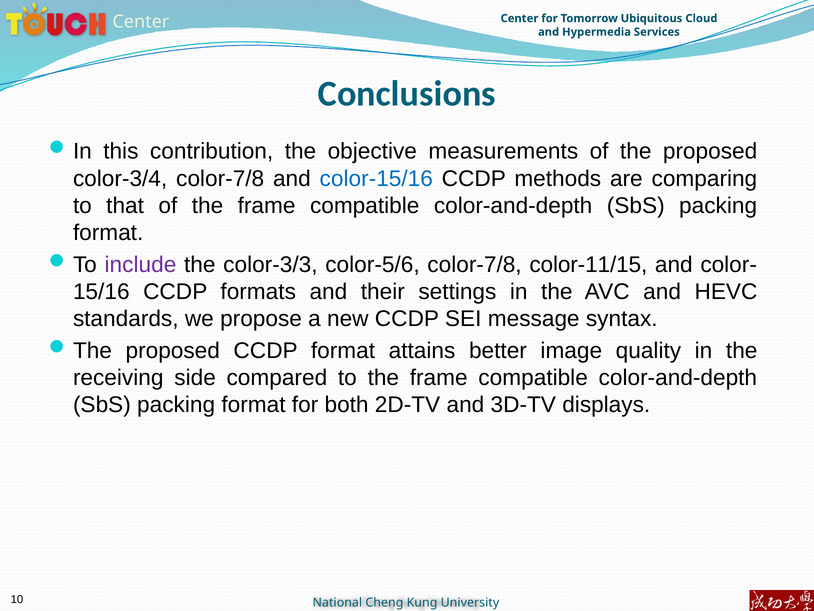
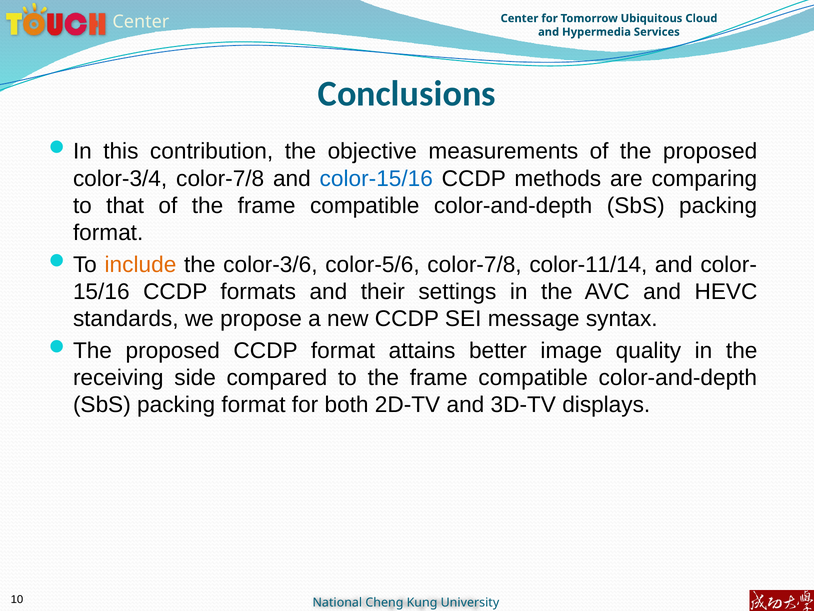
include colour: purple -> orange (140, 264)
color-3/3: color-3/3 -> color-3/6 (270, 264)
color-11/15: color-11/15 -> color-11/14 (588, 264)
